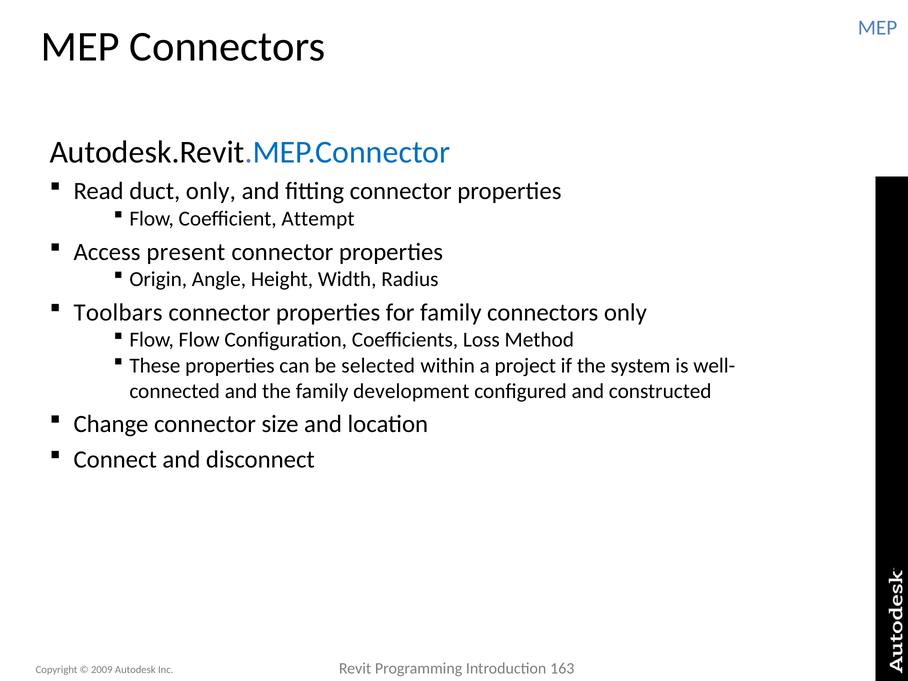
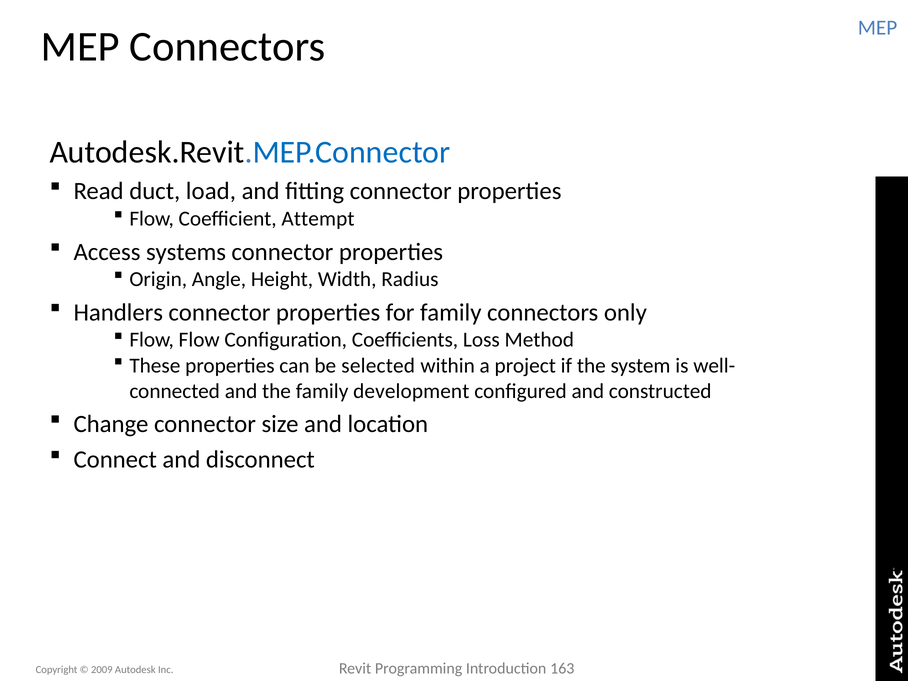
duct only: only -> load (211, 191)
present: present -> systems (186, 252)
Toolbars: Toolbars -> Handlers (118, 313)
